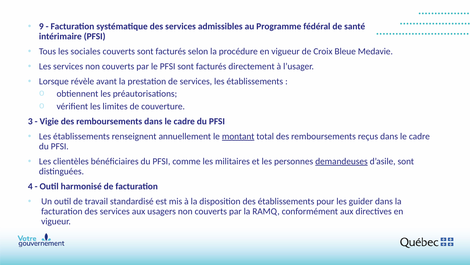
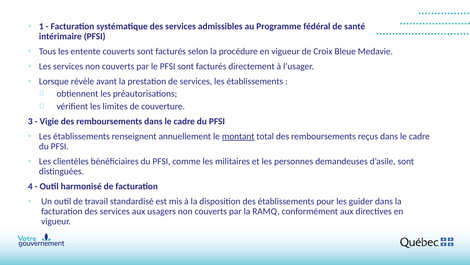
9: 9 -> 1 (41, 26)
sociales: sociales -> entente (86, 51)
demandeuses underline: present -> none (341, 161)
